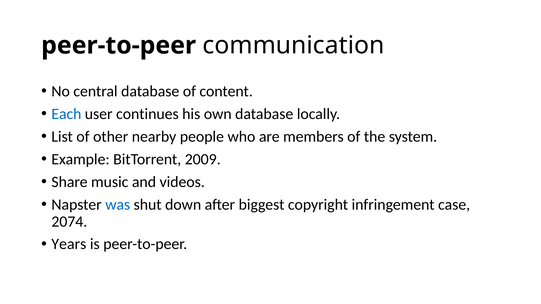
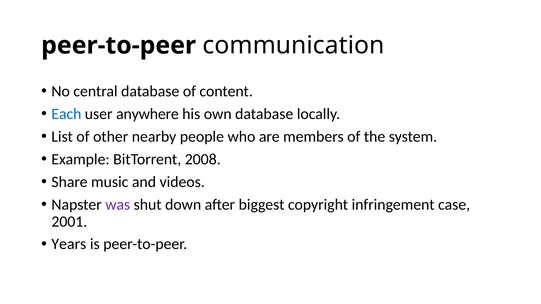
continues: continues -> anywhere (147, 114)
2009: 2009 -> 2008 (203, 159)
was colour: blue -> purple (118, 205)
2074: 2074 -> 2001 (69, 222)
